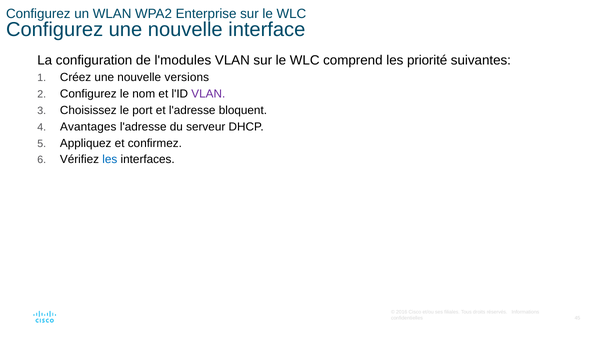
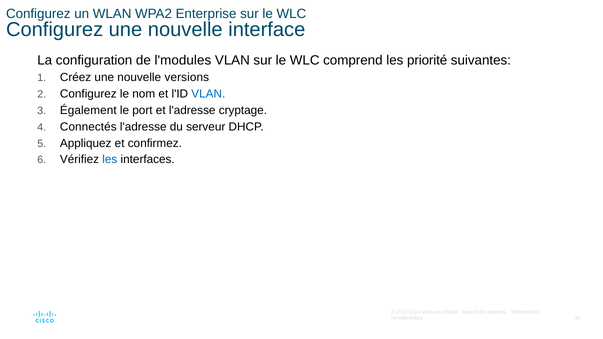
VLAN colour: purple -> blue (208, 94)
Choisissez: Choisissez -> Également (88, 110)
bloquent: bloquent -> cryptage (243, 110)
Avantages: Avantages -> Connectés (88, 127)
